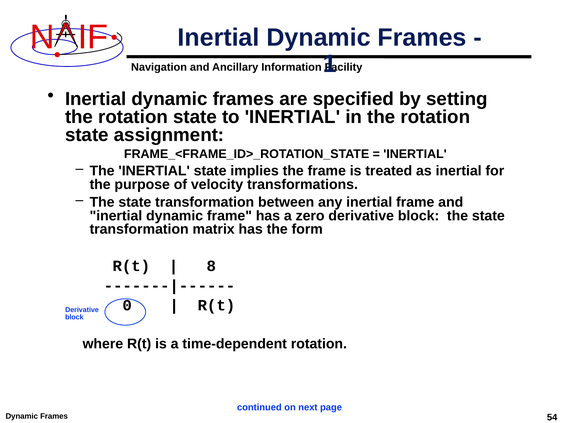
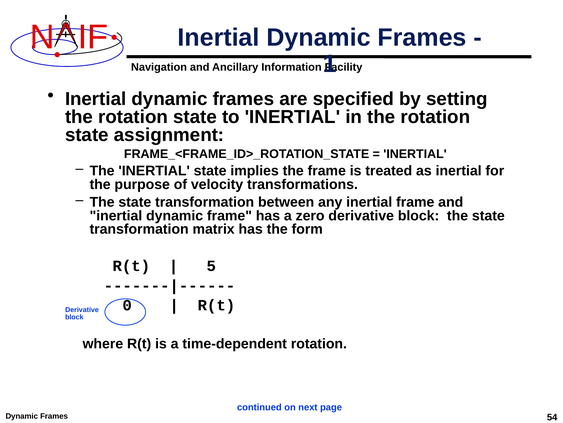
8: 8 -> 5 (211, 266)
